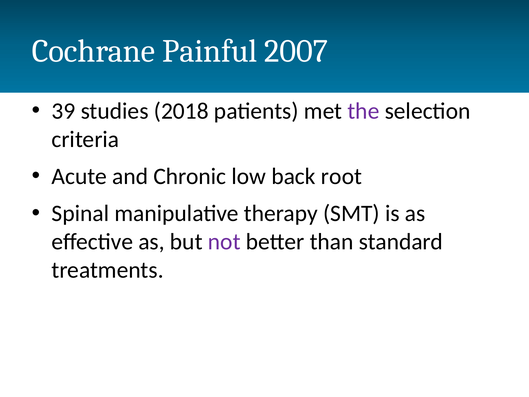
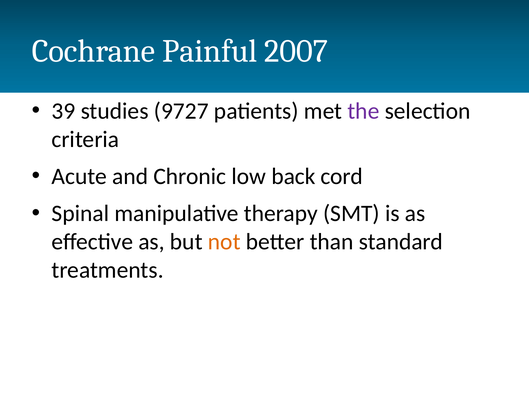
2018: 2018 -> 9727 (181, 111)
root: root -> cord (342, 176)
not colour: purple -> orange (224, 242)
